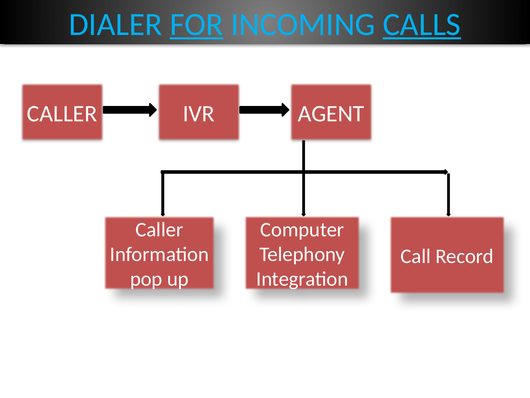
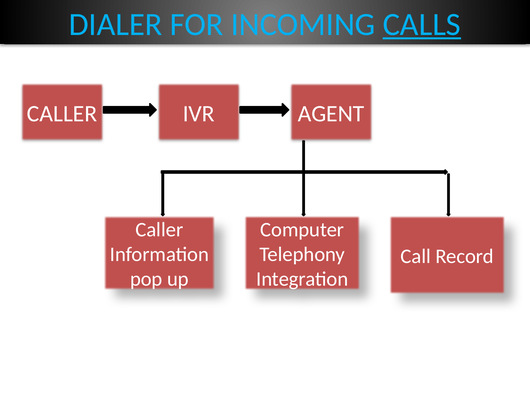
FOR underline: present -> none (197, 24)
